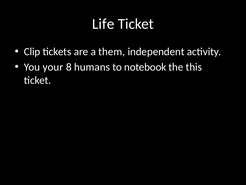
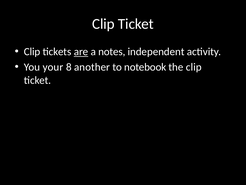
Life: Life -> Clip (103, 24)
are underline: none -> present (81, 52)
them: them -> notes (112, 52)
humans: humans -> another (92, 67)
the this: this -> clip (194, 67)
